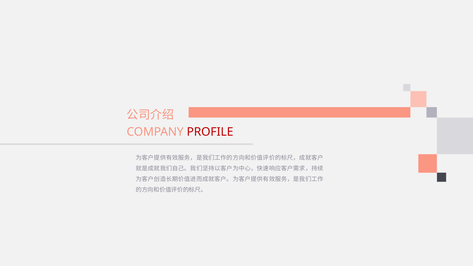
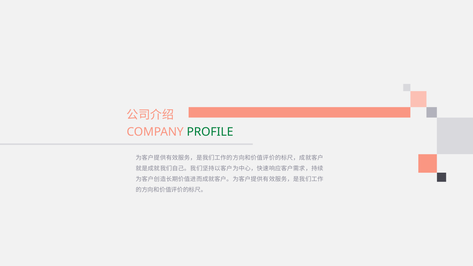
PROFILE colour: red -> green (210, 132)
